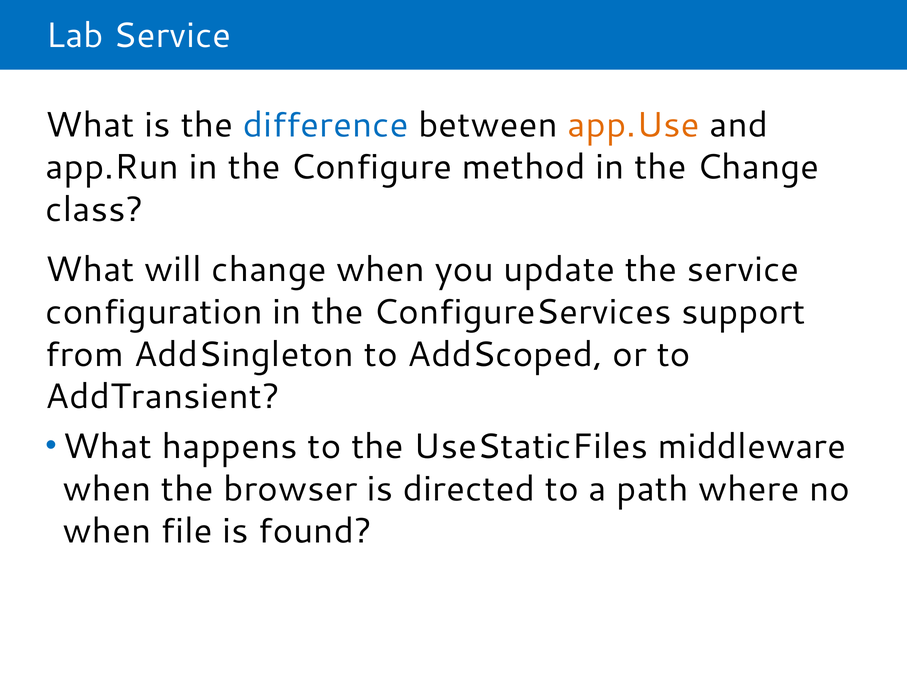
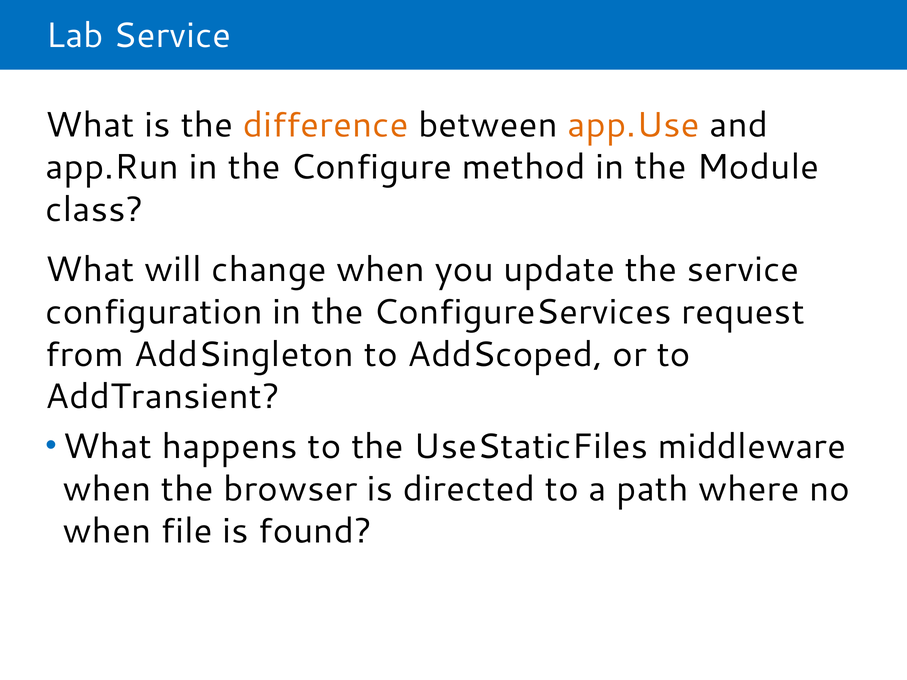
difference colour: blue -> orange (326, 125)
the Change: Change -> Module (758, 167)
support: support -> request (743, 312)
